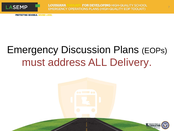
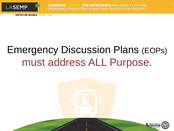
Delivery: Delivery -> Purpose (131, 62)
